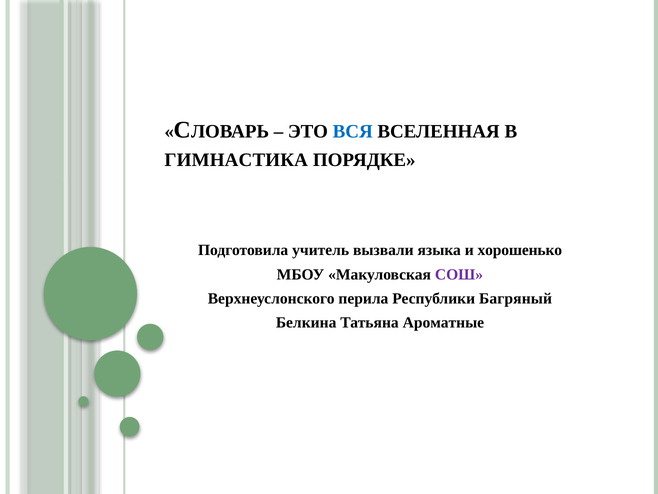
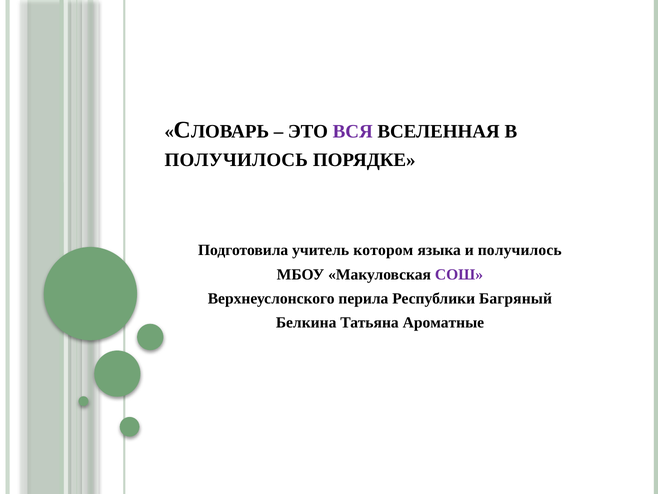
ВСЯ colour: blue -> purple (353, 131)
ГИМНАСТИКА: ГИМНАСТИКА -> ПОЛУЧИЛОСЬ (236, 160)
вызвали: вызвали -> котором (383, 250)
и хорошенько: хорошенько -> получилось (520, 250)
